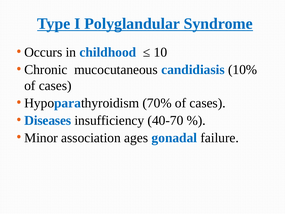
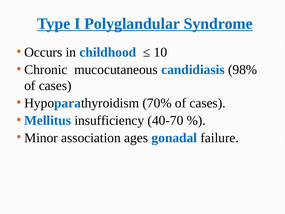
10%: 10% -> 98% (243, 70)
Diseases: Diseases -> Mellitus (48, 120)
